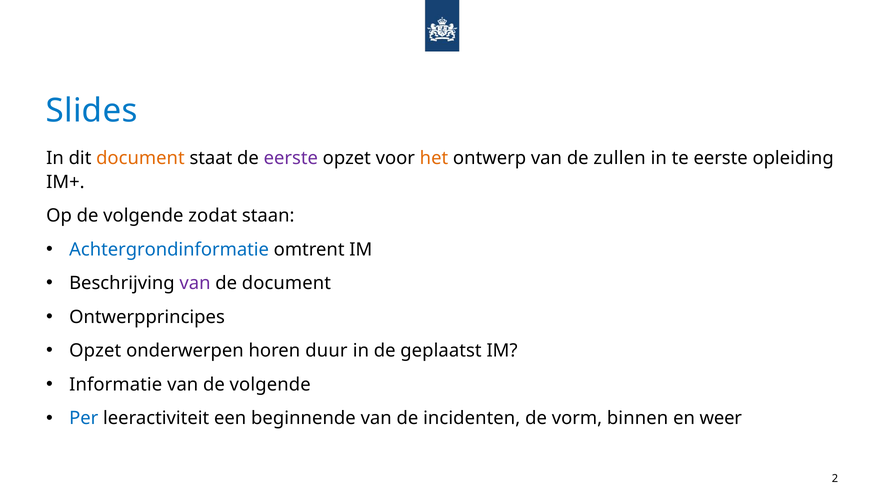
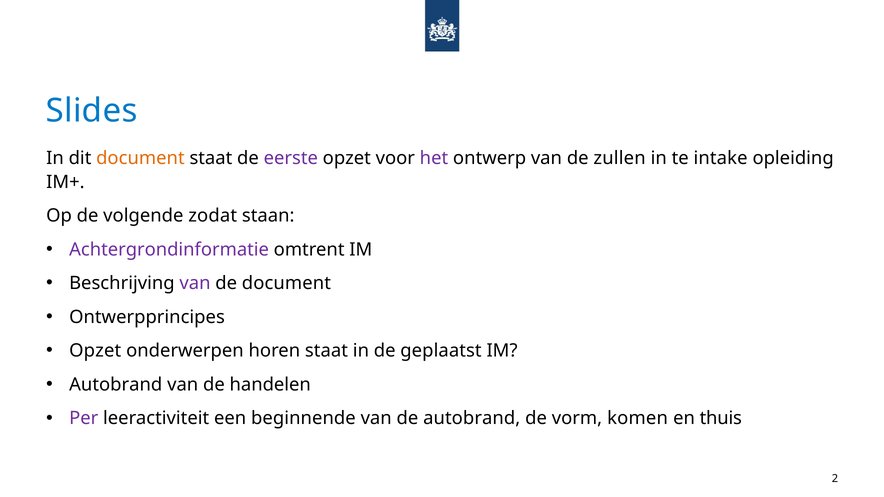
het colour: orange -> purple (434, 158)
te eerste: eerste -> intake (721, 158)
Achtergrondinformatie colour: blue -> purple (169, 250)
horen duur: duur -> staat (326, 351)
Informatie: Informatie -> Autobrand (116, 385)
van de volgende: volgende -> handelen (270, 385)
Per colour: blue -> purple (84, 419)
de incidenten: incidenten -> autobrand (472, 419)
binnen: binnen -> komen (638, 419)
weer: weer -> thuis (721, 419)
